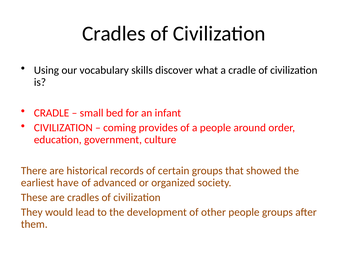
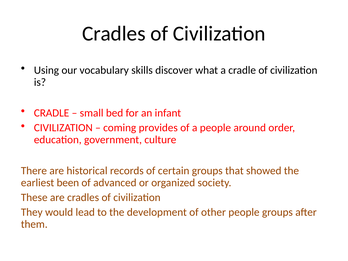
have: have -> been (68, 183)
